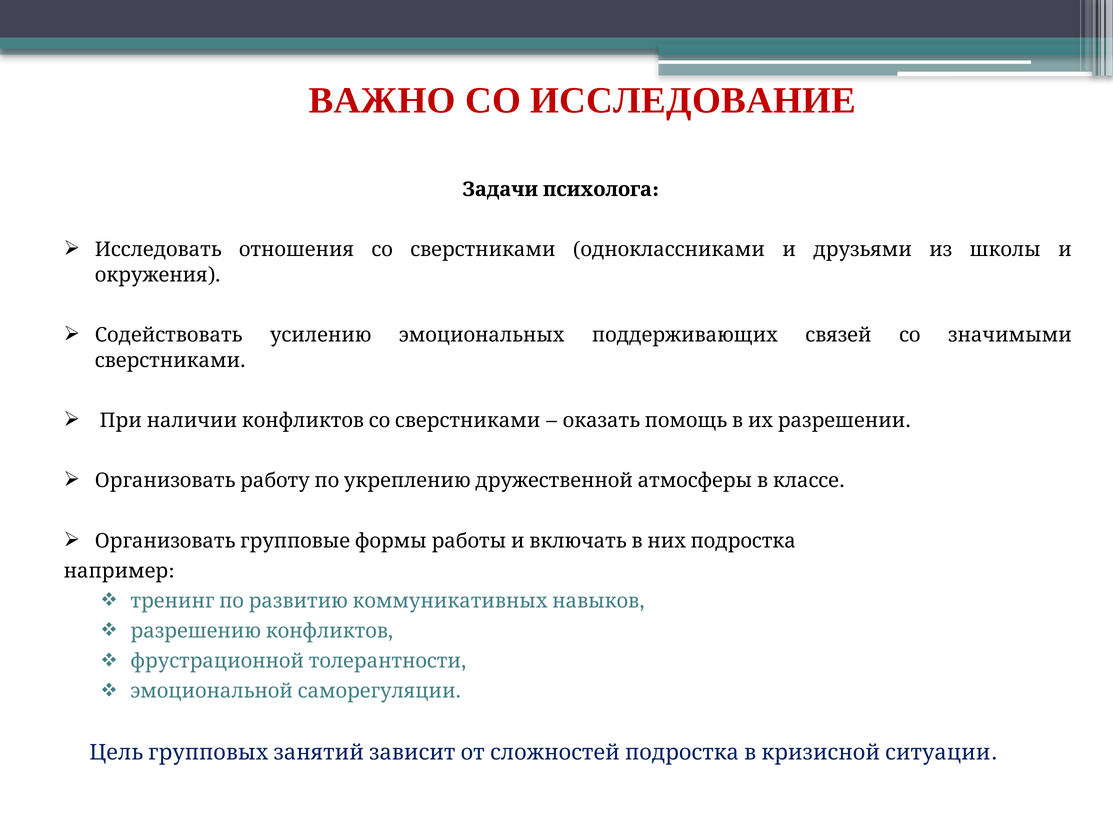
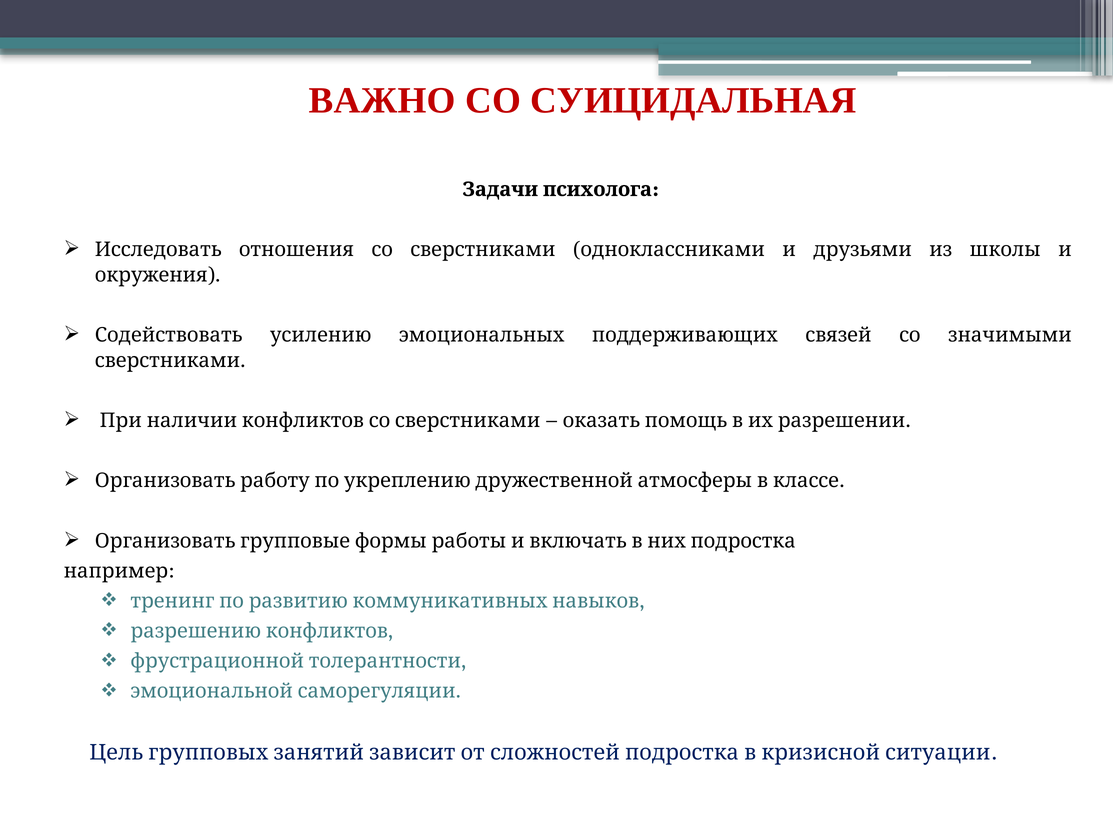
ИССЛЕДОВАНИЕ: ИССЛЕДОВАНИЕ -> СУИЦИДАЛЬНАЯ (693, 100)
